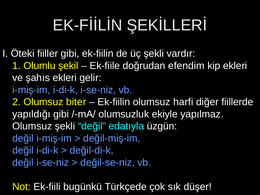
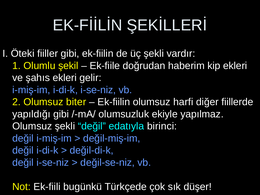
efendim: efendim -> haberim (186, 66)
üzgün: üzgün -> birinci (162, 126)
